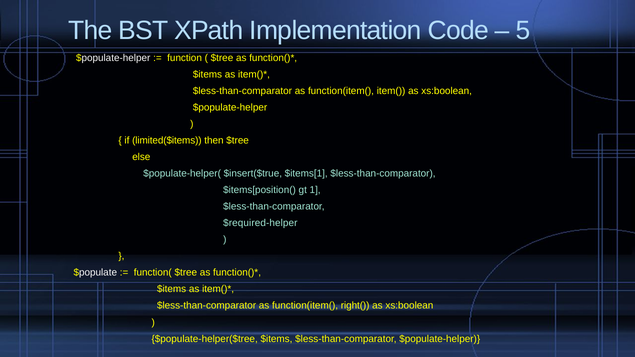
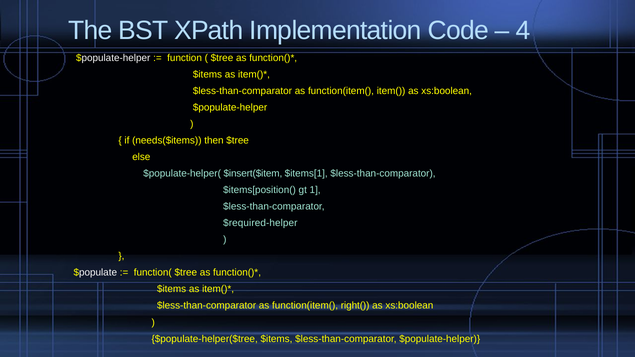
5: 5 -> 4 (523, 31)
limited($items: limited($items -> needs($items (167, 141)
$insert($true: $insert($true -> $insert($item (253, 174)
